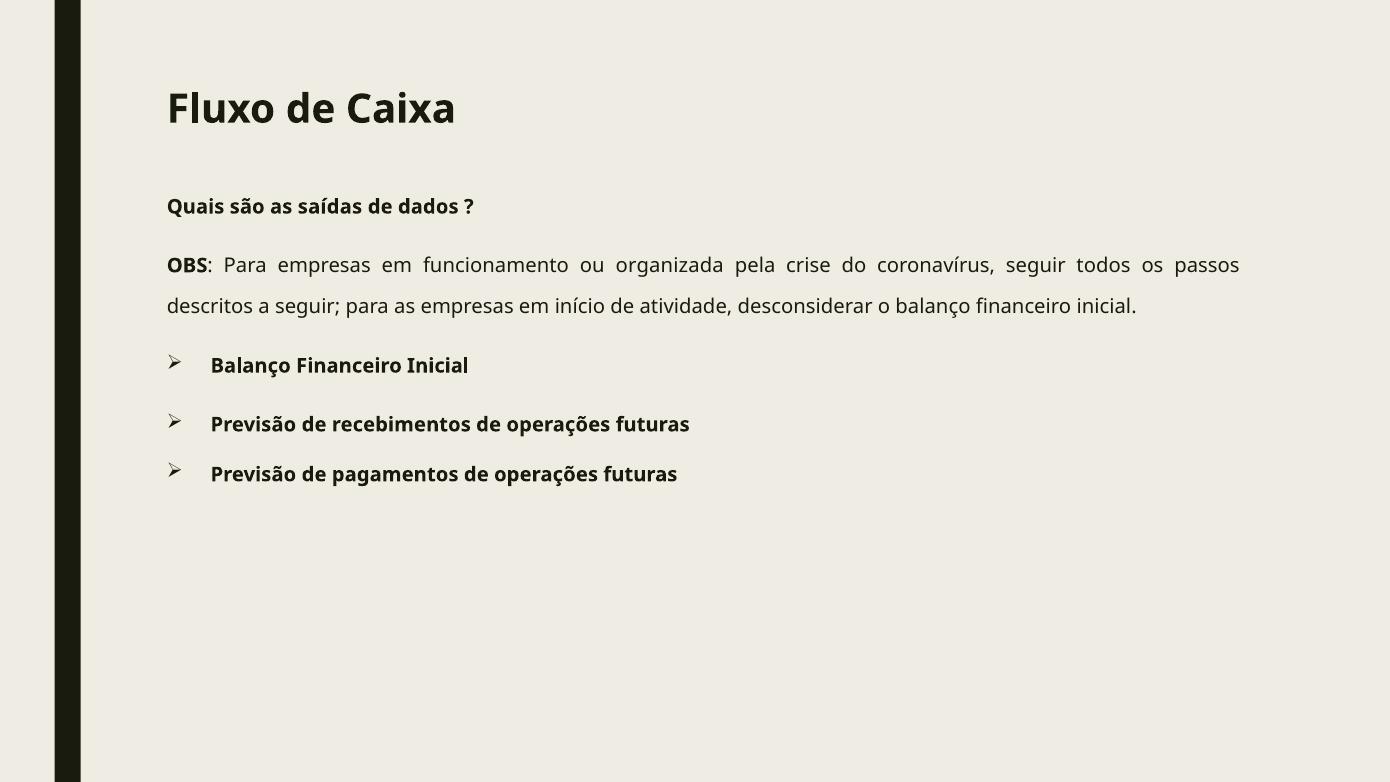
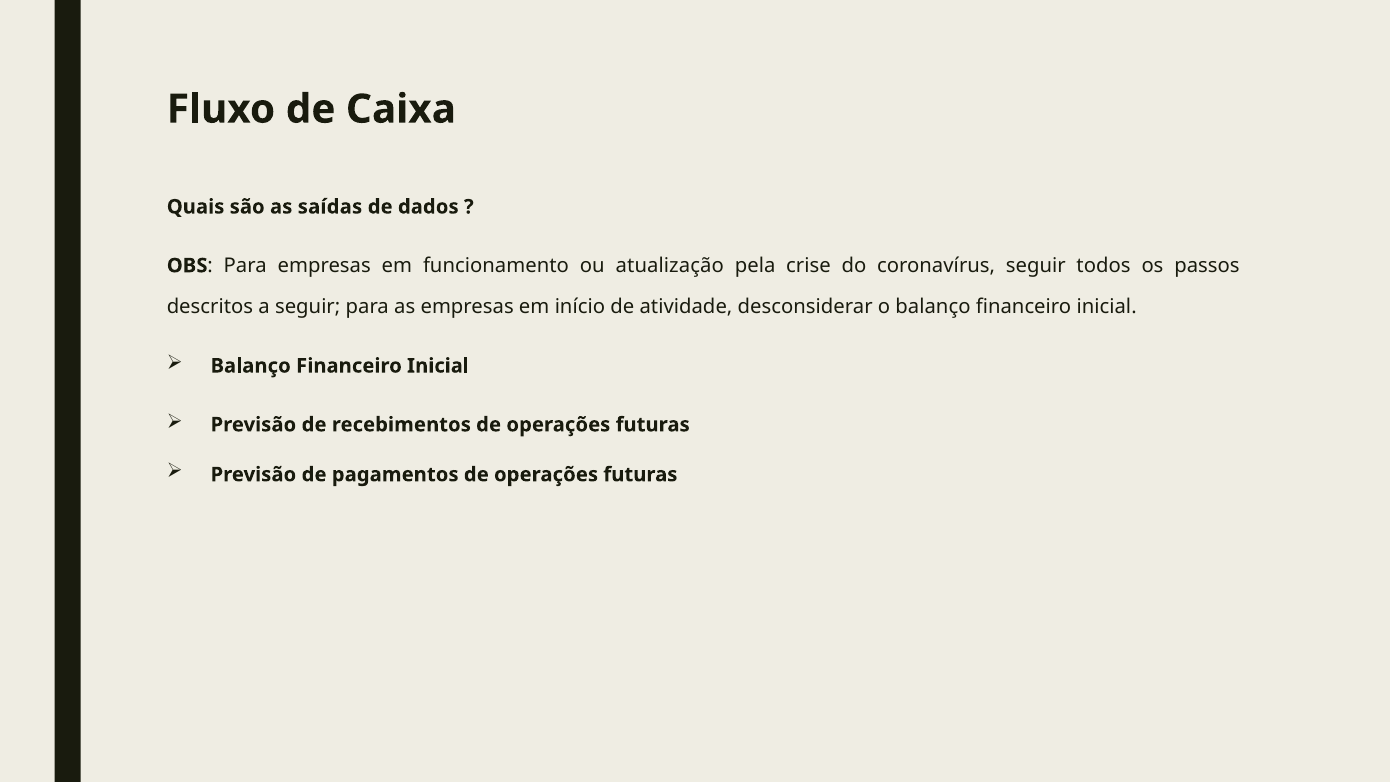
organizada: organizada -> atualização (670, 266)
